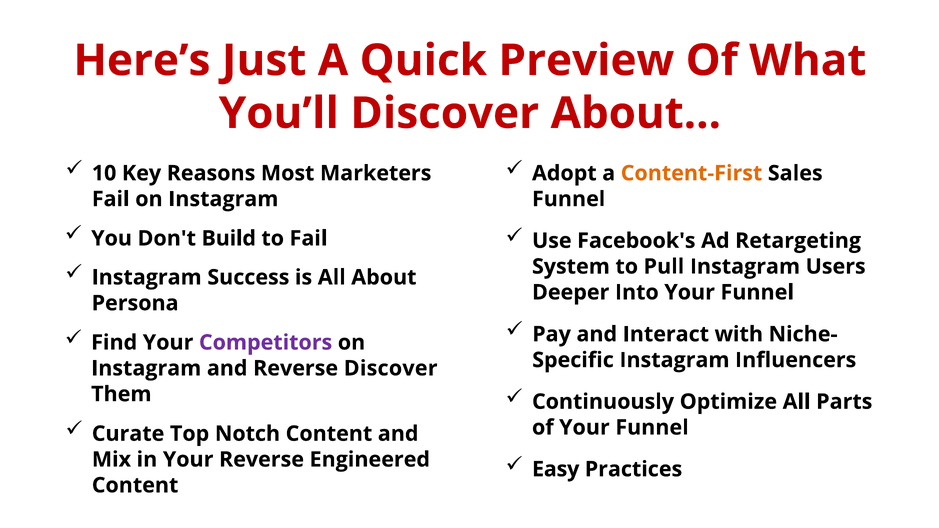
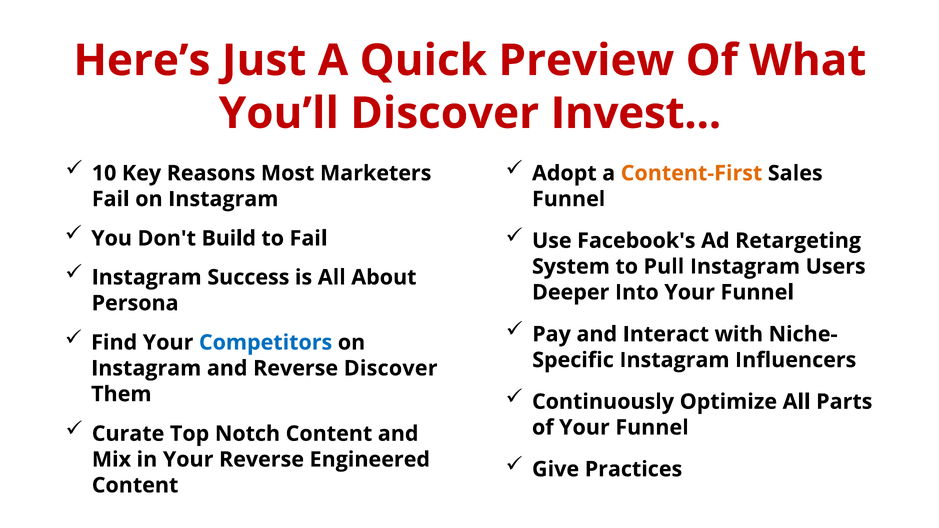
Discover About: About -> Invest (636, 113)
Competitors colour: purple -> blue (266, 343)
Easy: Easy -> Give (556, 469)
